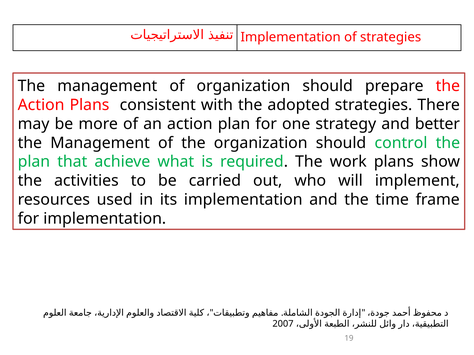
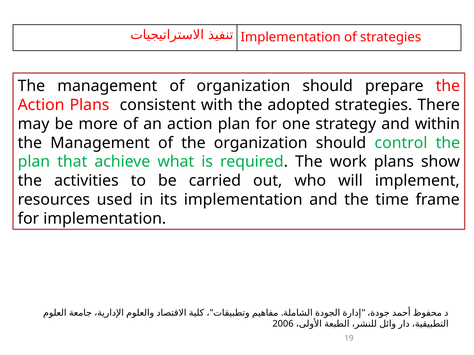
better: better -> within (437, 124)
2007: 2007 -> 2006 (283, 324)
